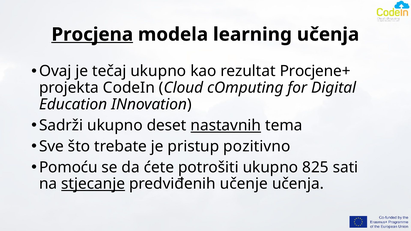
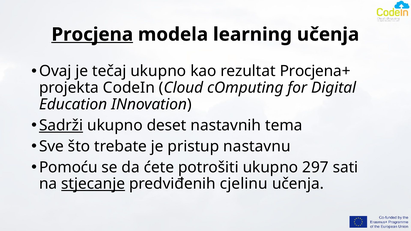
Procjene+: Procjene+ -> Procjena+ (315, 71)
Sadrži underline: none -> present (61, 126)
nastavnih underline: present -> none (226, 126)
pozitivno: pozitivno -> nastavnu (257, 146)
825: 825 -> 297 (316, 167)
učenje: učenje -> cjelinu (244, 184)
